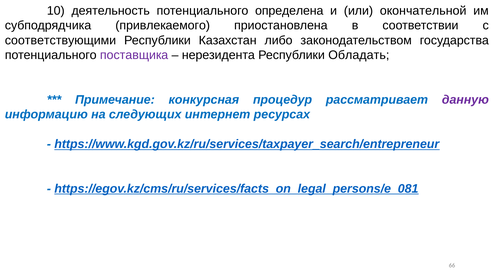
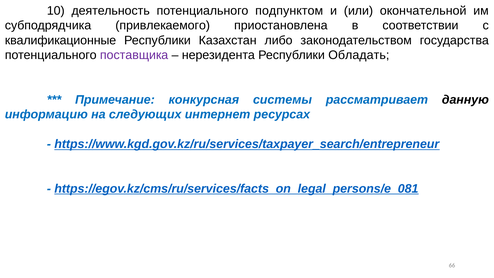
определена: определена -> подпунктом (289, 11)
соответствующими: соответствующими -> квалификационные (61, 40)
процедур: процедур -> системы (283, 100)
данную colour: purple -> black (465, 100)
